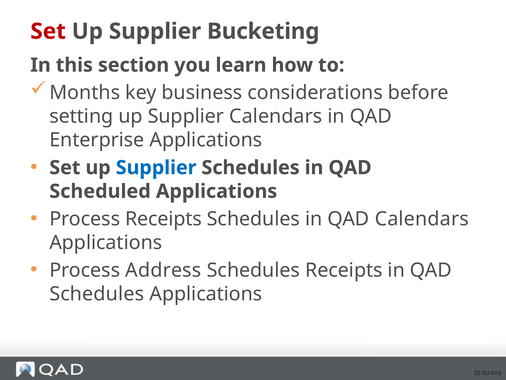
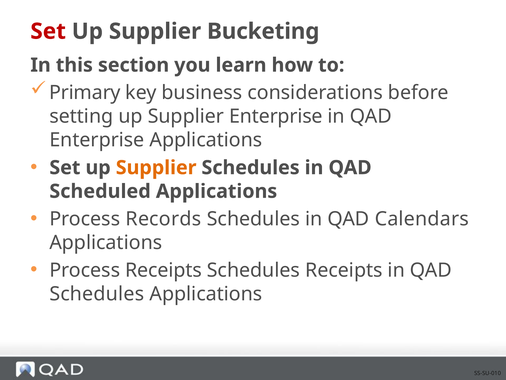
Months: Months -> Primary (85, 93)
Supplier Calendars: Calendars -> Enterprise (276, 116)
Supplier colour: blue -> orange (156, 167)
Process Receipts: Receipts -> Records (163, 219)
Process Address: Address -> Receipts (164, 270)
